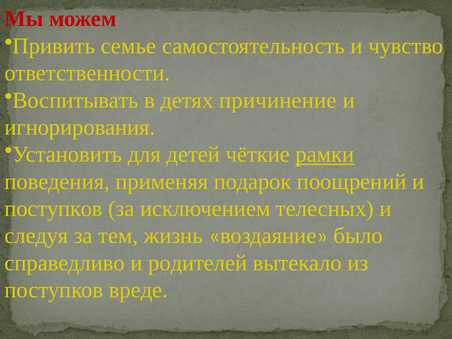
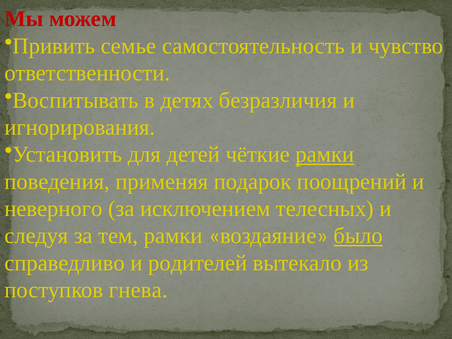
причинение: причинение -> безразличия (278, 100)
поступков: поступков -> неверного (53, 209)
тем жизнь: жизнь -> рамки (173, 236)
было underline: none -> present (358, 236)
вреде: вреде -> гнева (138, 290)
